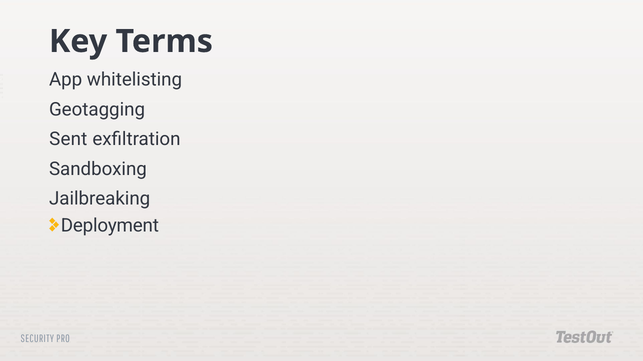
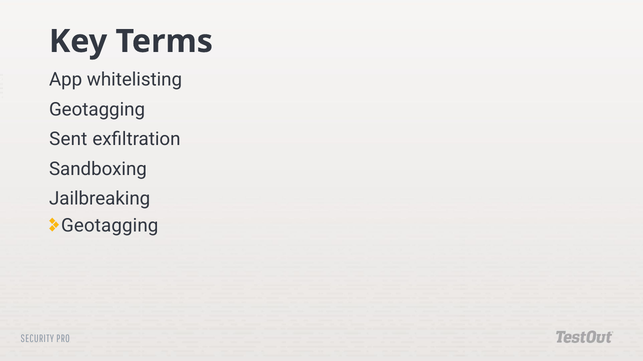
Deployment: Deployment -> Geotagging (110, 226)
